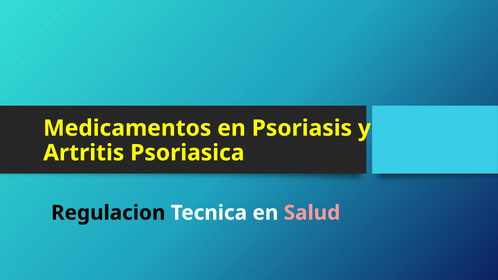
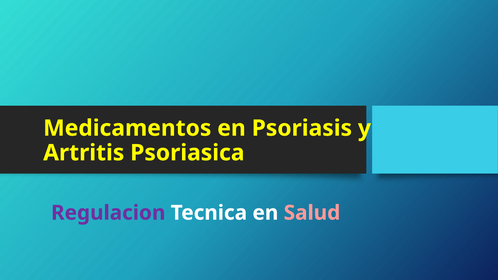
Regulacion colour: black -> purple (108, 213)
